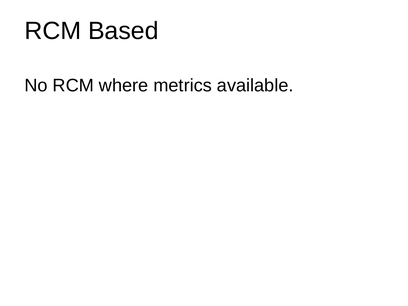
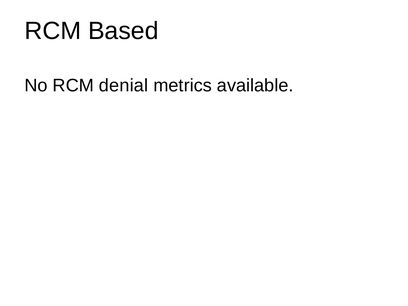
where: where -> denial (124, 86)
